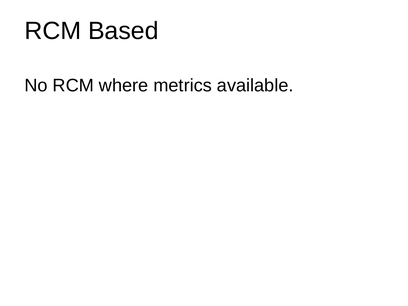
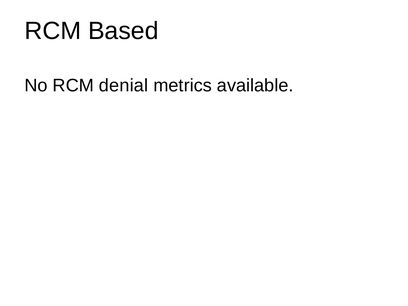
where: where -> denial (124, 86)
